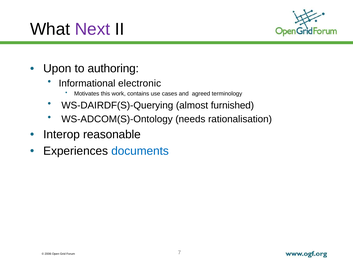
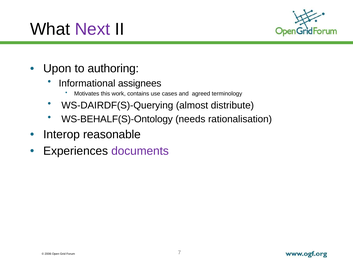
electronic: electronic -> assignees (140, 83)
furnished: furnished -> distribute (232, 105)
WS-ADCOM(S)-Ontology: WS-ADCOM(S)-Ontology -> WS-BEHALF(S)-Ontology (117, 119)
documents colour: blue -> purple (140, 151)
